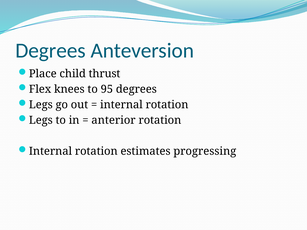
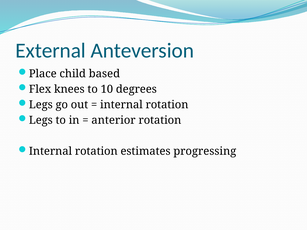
Degrees: Degrees -> External (51, 51)
thrust: thrust -> based (104, 74)
95: 95 -> 10 (107, 89)
